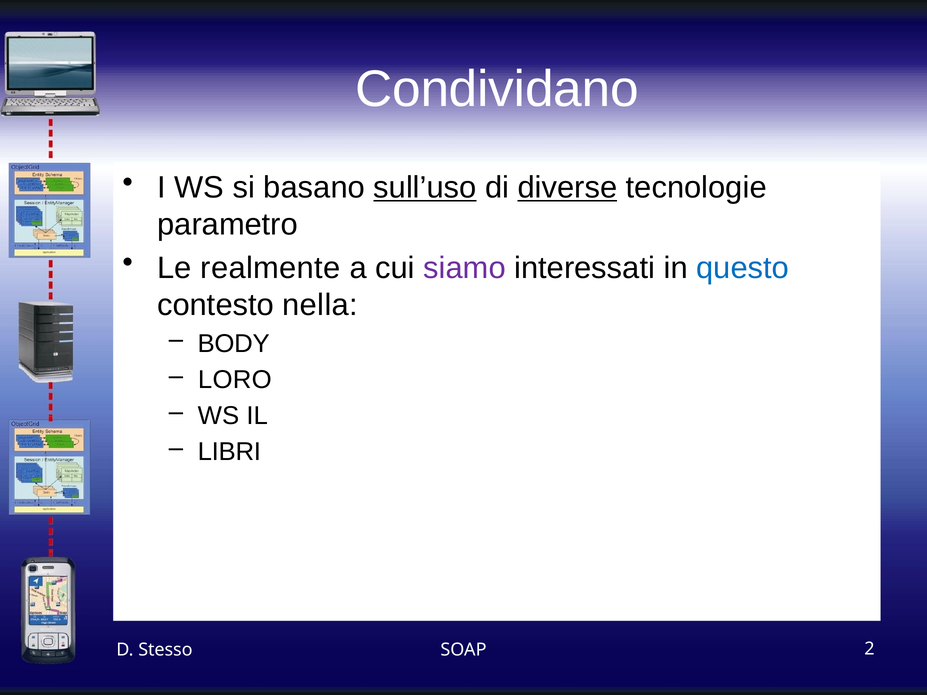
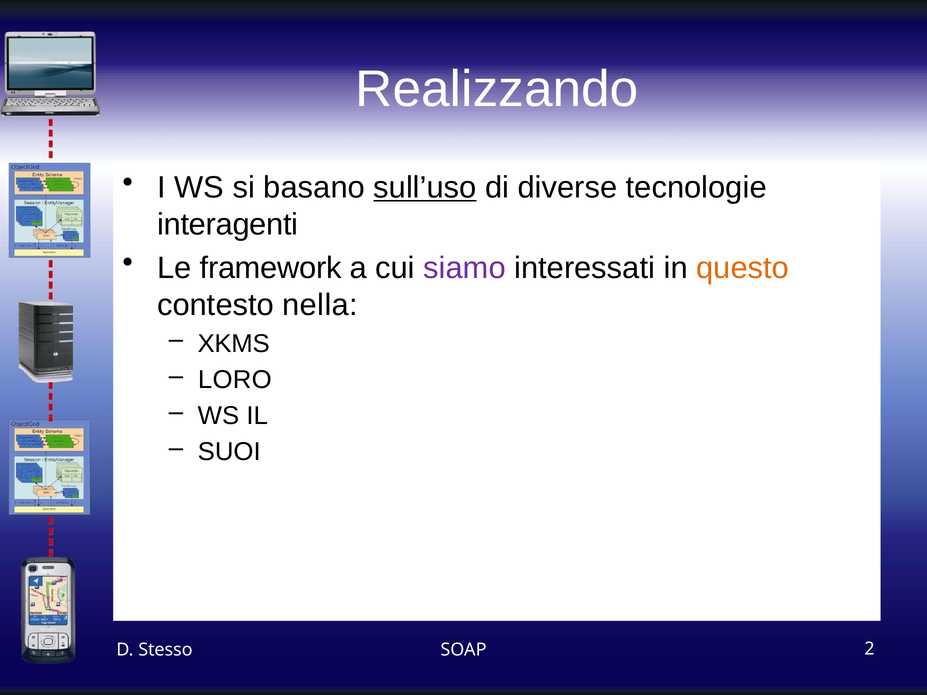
Condividano: Condividano -> Realizzando (497, 89)
diverse underline: present -> none (567, 188)
parametro: parametro -> interagenti (228, 225)
realmente: realmente -> framework (271, 268)
questo colour: blue -> orange (743, 268)
BODY: BODY -> XKMS (234, 344)
LIBRI: LIBRI -> SUOI (229, 452)
